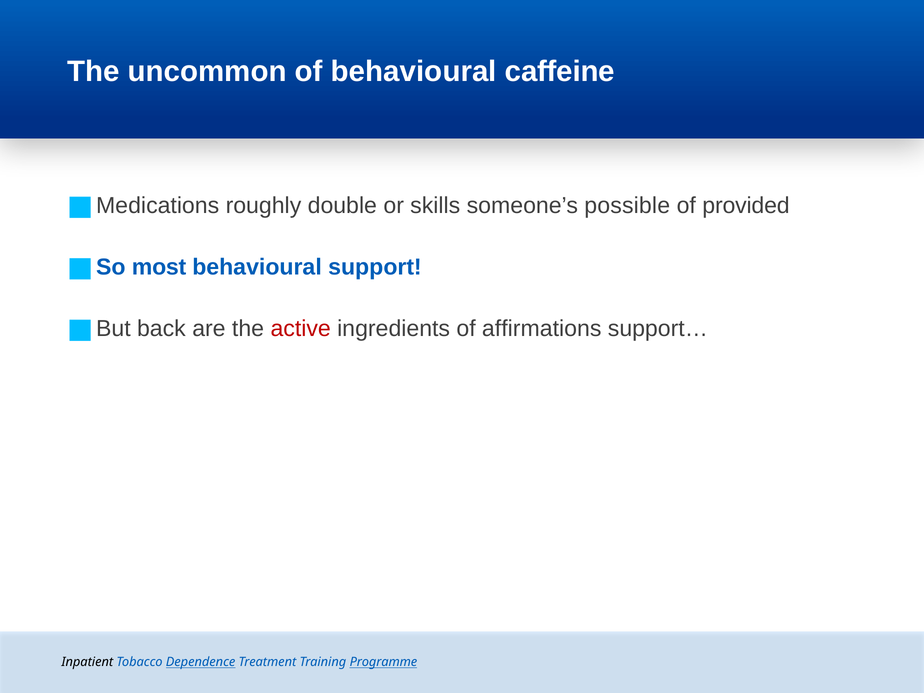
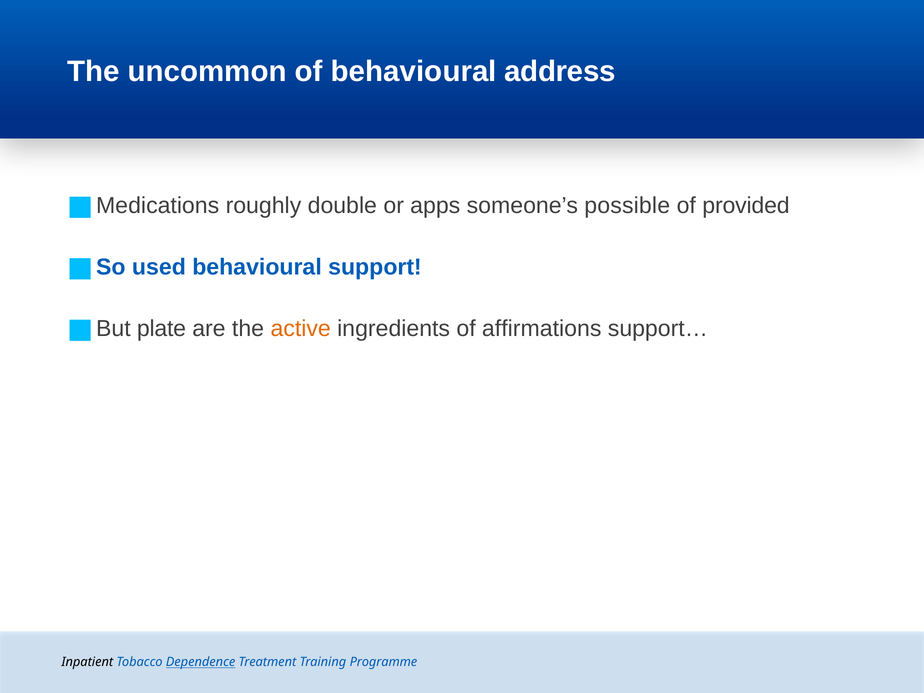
caffeine: caffeine -> address (560, 71)
skills: skills -> apps (435, 205)
most: most -> used (159, 267)
back: back -> plate (162, 329)
active colour: red -> orange (301, 329)
Programme underline: present -> none (383, 662)
